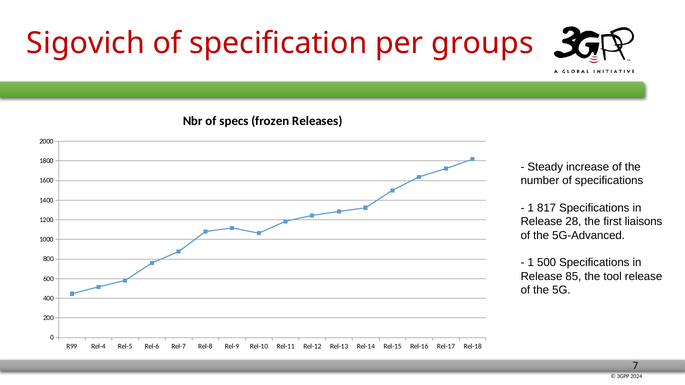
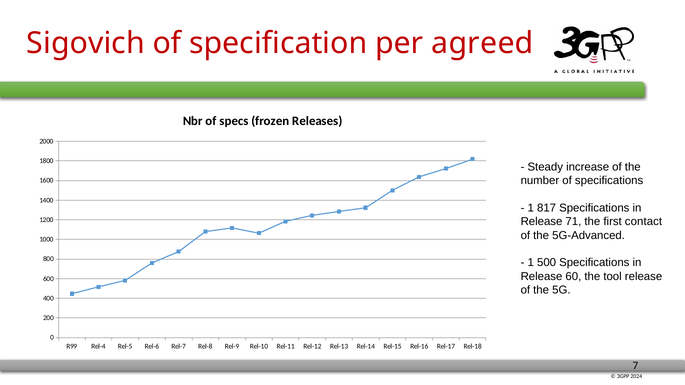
groups: groups -> agreed (482, 43)
28: 28 -> 71 (573, 222)
liaisons: liaisons -> contact (643, 222)
85: 85 -> 60 (573, 277)
